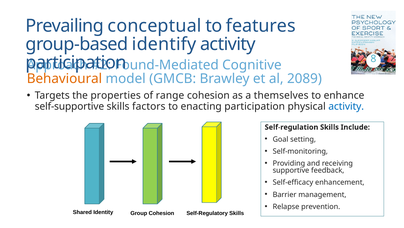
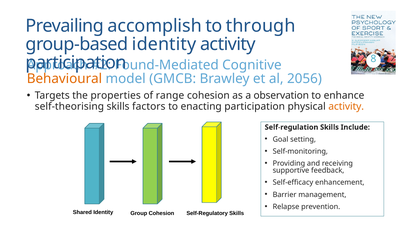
conceptual: conceptual -> accomplish (155, 26)
features: features -> through (261, 26)
group-based identify: identify -> identity (164, 44)
2089: 2089 -> 2056 (304, 79)
themselves: themselves -> observation (281, 95)
self-supportive: self-supportive -> self-theorising (69, 106)
activity colour: blue -> orange (346, 106)
